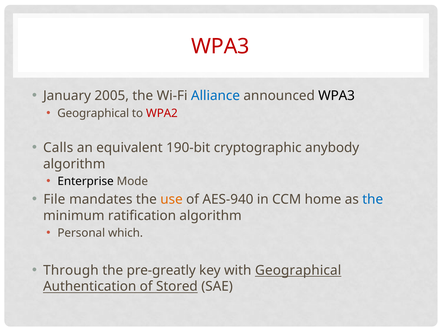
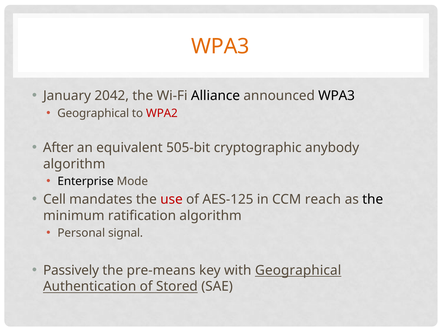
WPA3 colour: red -> orange (220, 46)
2005: 2005 -> 2042 (112, 96)
Alliance colour: blue -> black (215, 96)
Calls: Calls -> After (58, 148)
190-bit: 190-bit -> 505-bit (188, 148)
File: File -> Cell (54, 200)
use colour: orange -> red (171, 200)
AES-940: AES-940 -> AES-125 (228, 200)
home: home -> reach (323, 200)
the colour: blue -> black (373, 200)
which: which -> signal (126, 233)
Through: Through -> Passively (71, 271)
pre-greatly: pre-greatly -> pre-means (161, 271)
